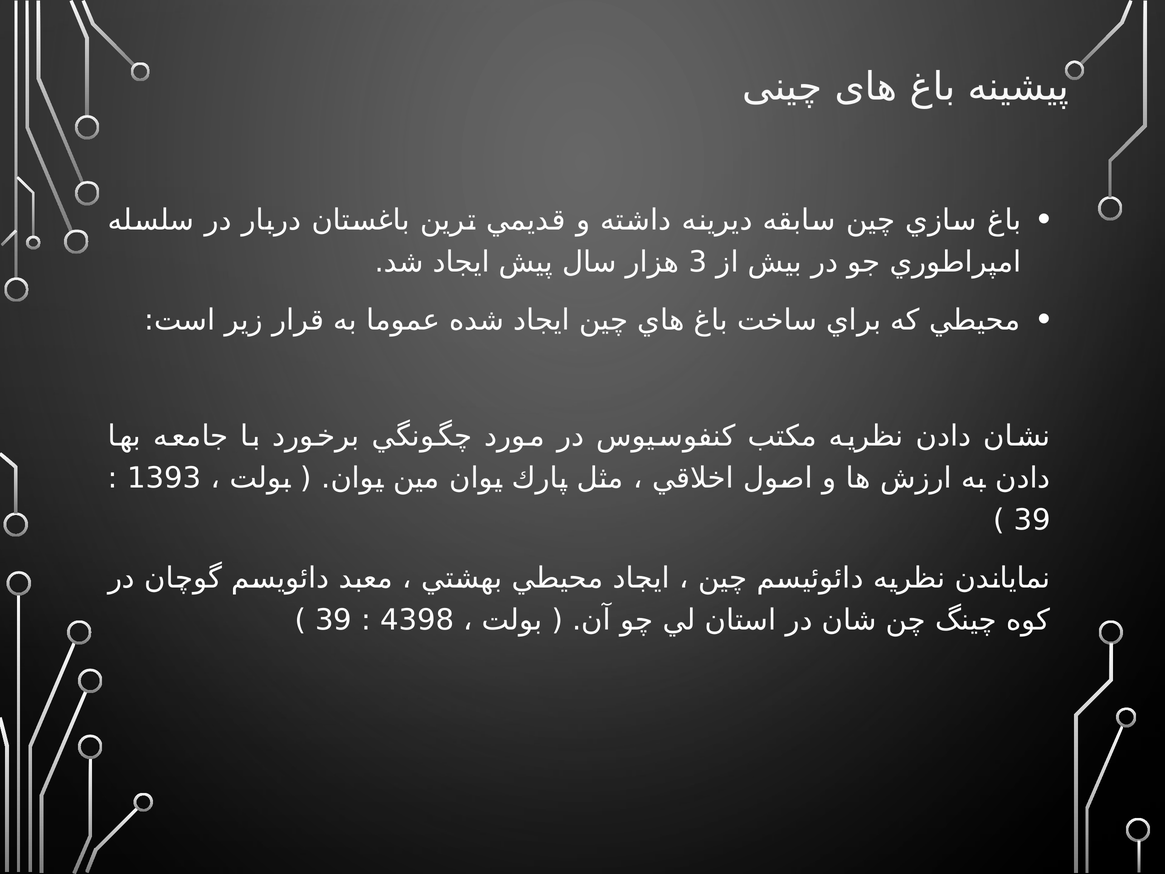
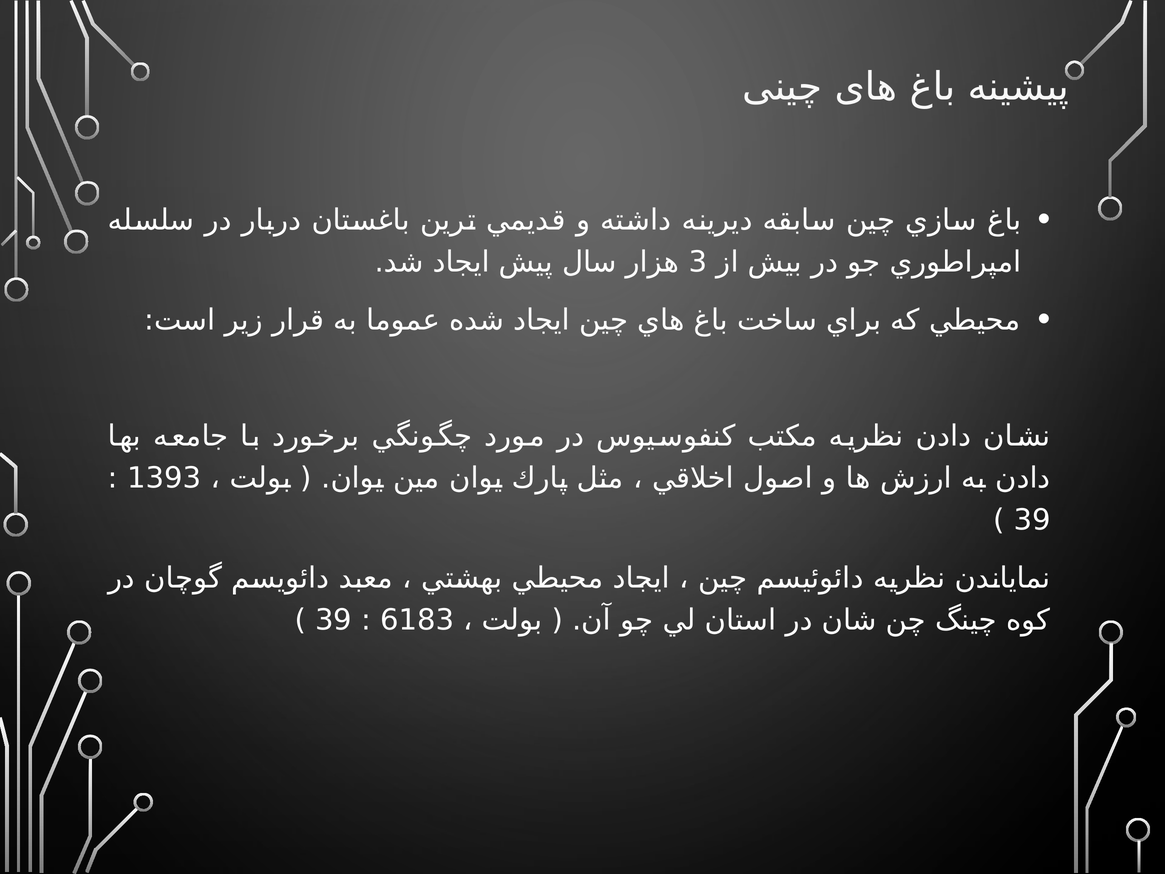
4398: 4398 -> 6183 (417, 620)
